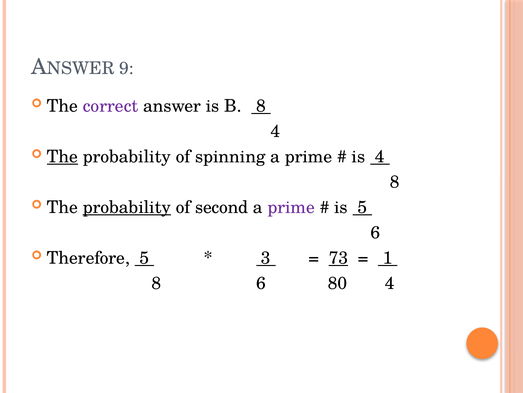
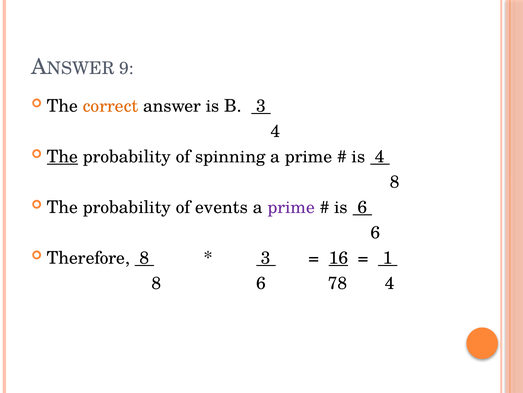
correct colour: purple -> orange (111, 106)
B 8: 8 -> 3 (261, 106)
probability underline: present -> none (127, 207)
second: second -> events (222, 207)
is 5: 5 -> 6 (362, 207)
Therefore 5: 5 -> 8 (144, 257)
73: 73 -> 16 (338, 257)
80: 80 -> 78 (338, 283)
